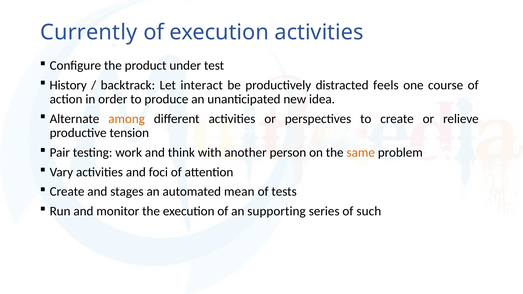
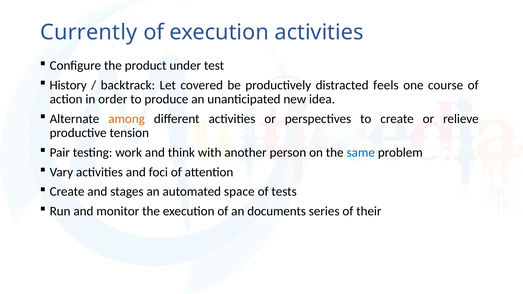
interact: interact -> covered (202, 85)
same colour: orange -> blue (361, 153)
mean: mean -> space (239, 192)
supporting: supporting -> documents (277, 211)
such: such -> their (369, 211)
